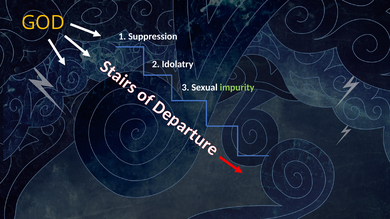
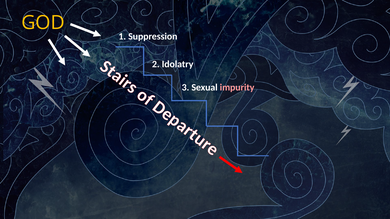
impurity colour: light green -> pink (237, 88)
